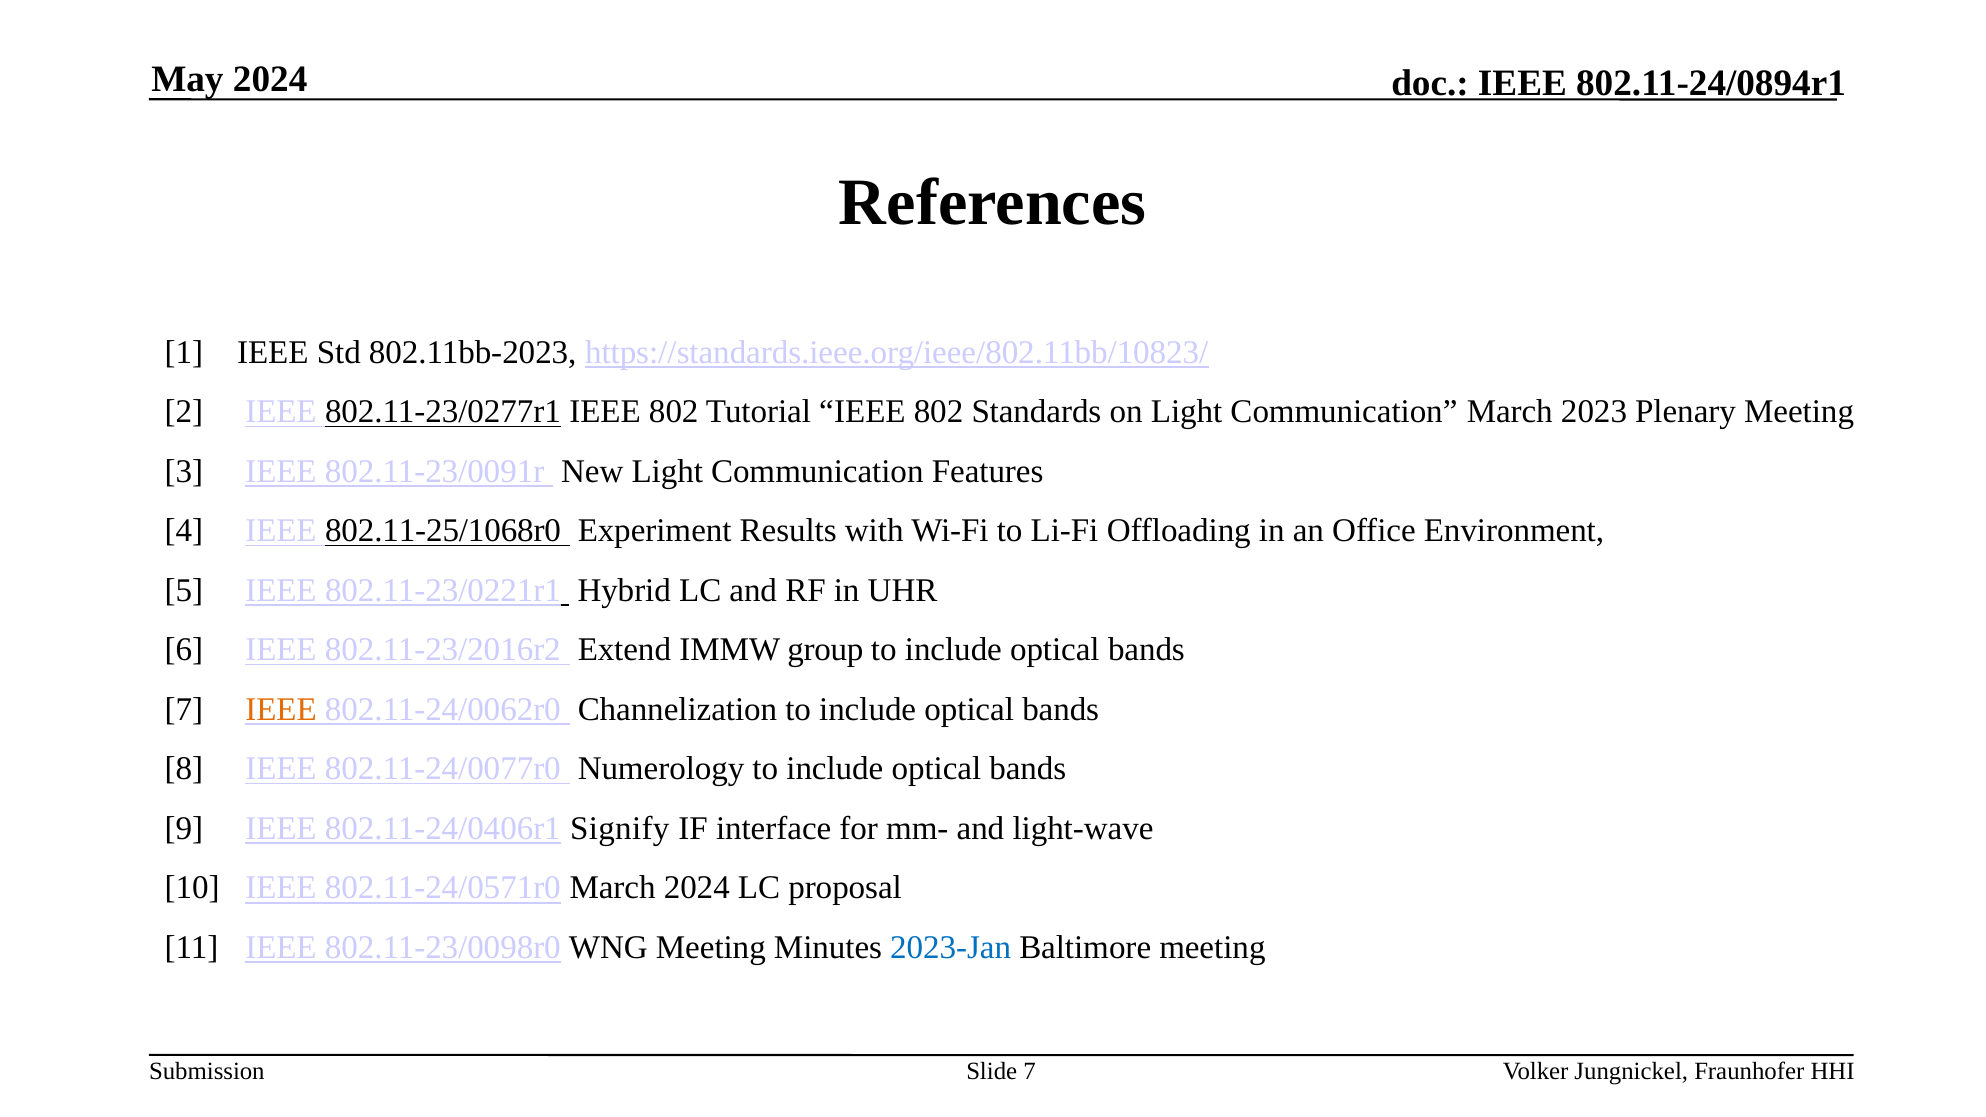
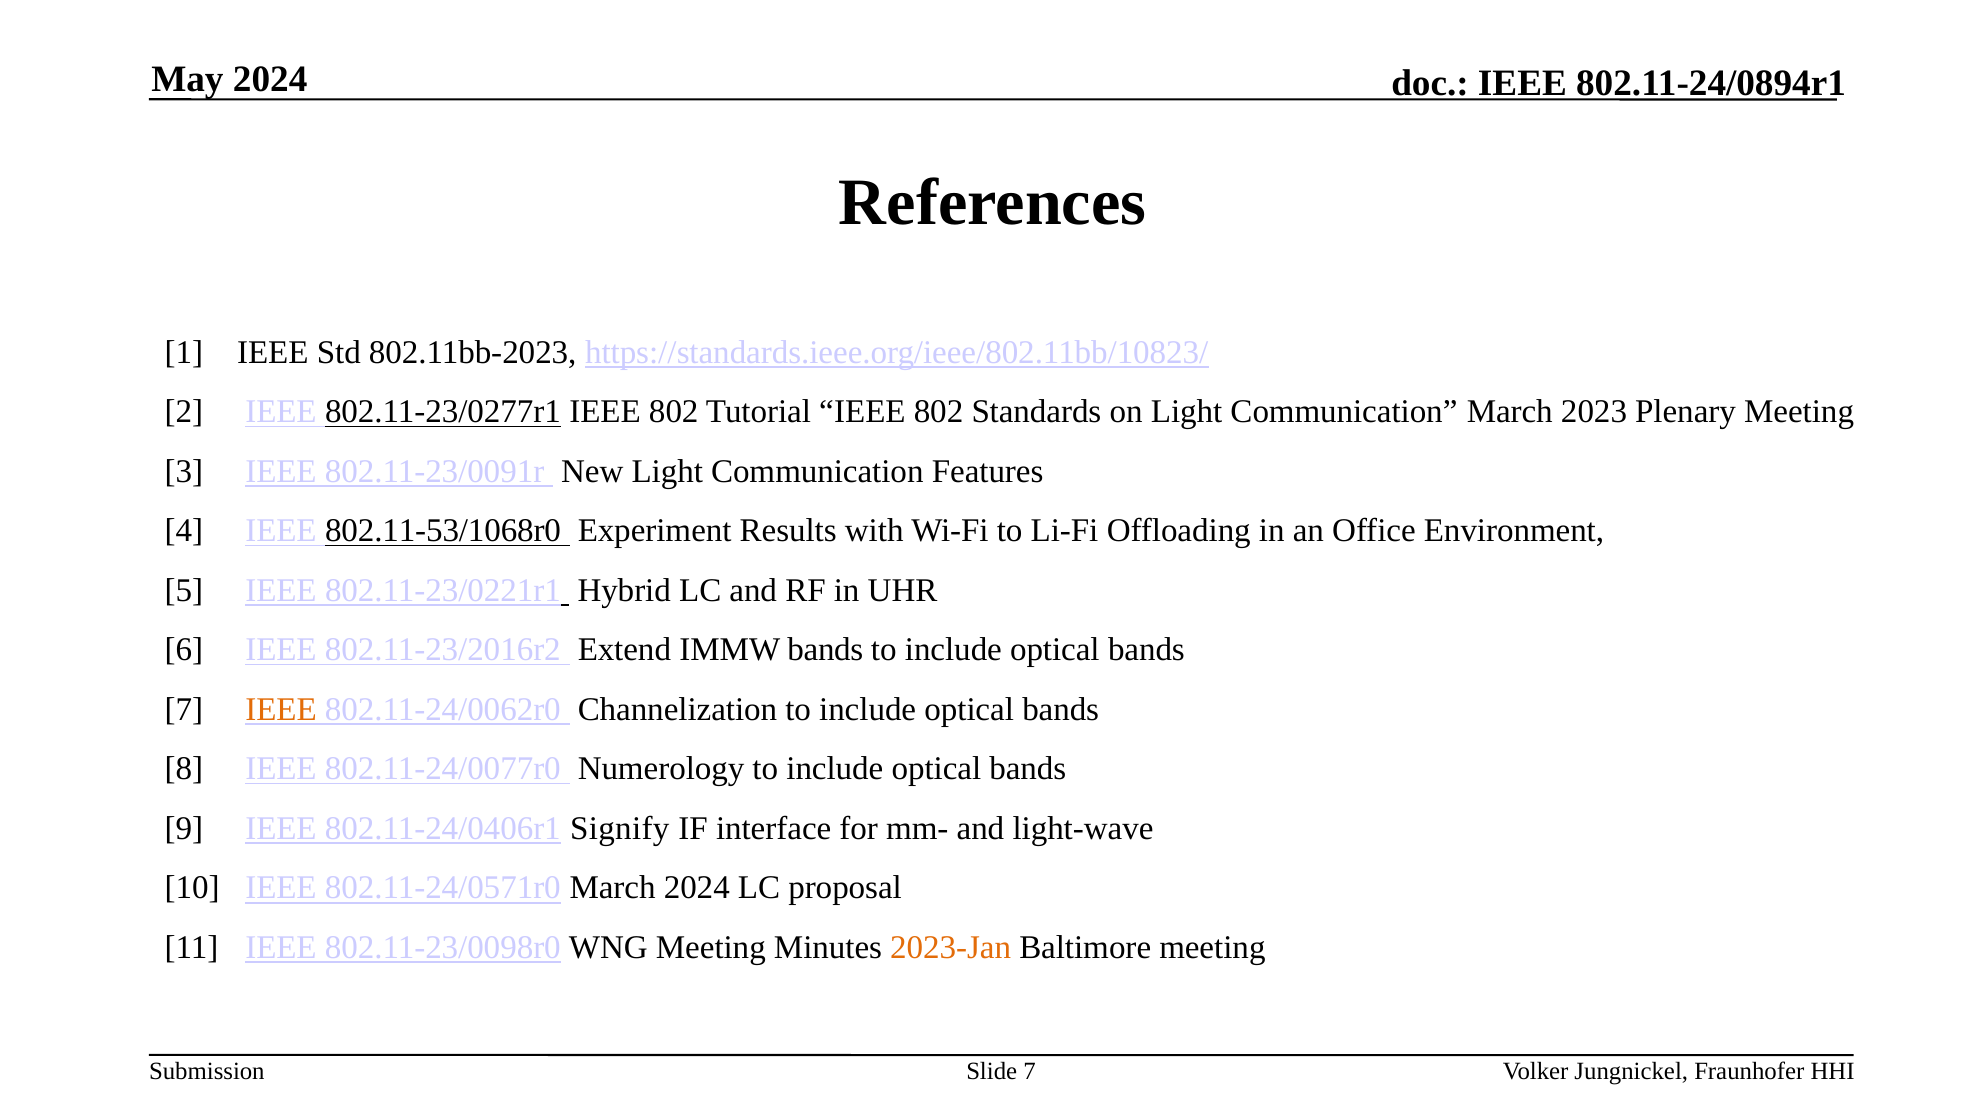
802.11-25/1068r0: 802.11-25/1068r0 -> 802.11-53/1068r0 (443, 531)
IMMW group: group -> bands (825, 650)
2023-Jan colour: blue -> orange (951, 948)
